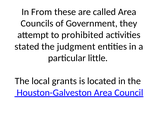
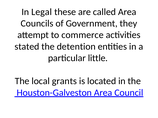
From: From -> Legal (42, 12)
prohibited: prohibited -> commerce (82, 35)
judgment: judgment -> detention (76, 47)
